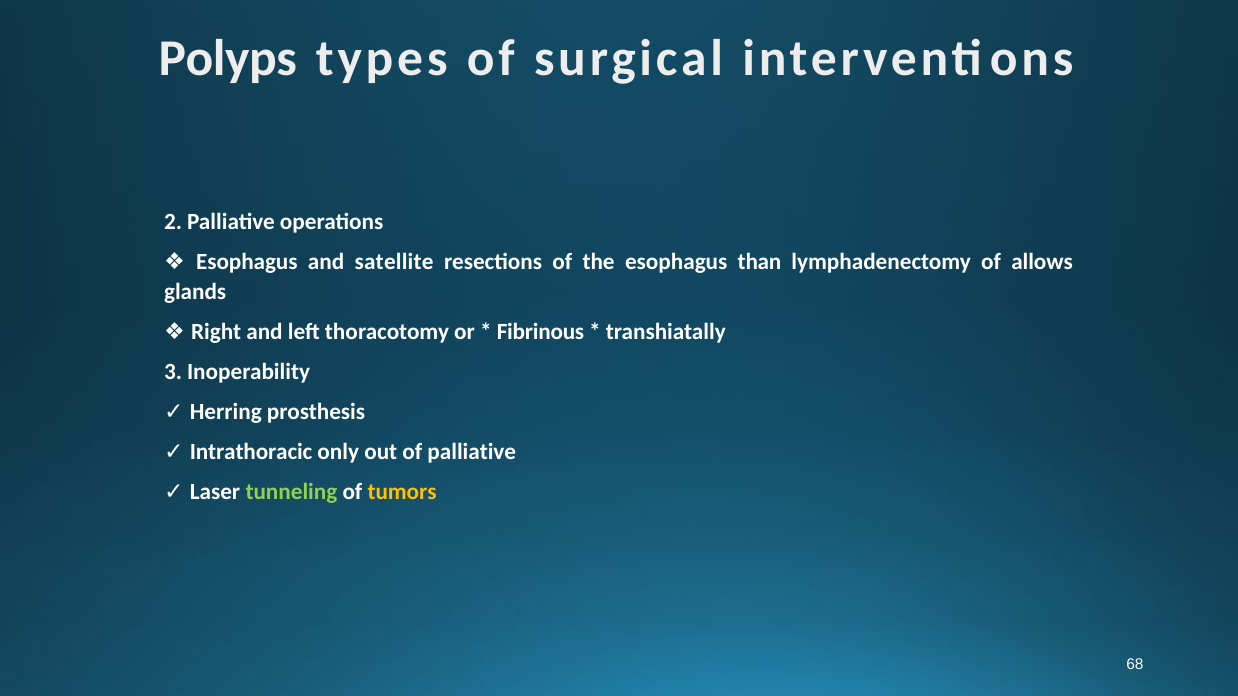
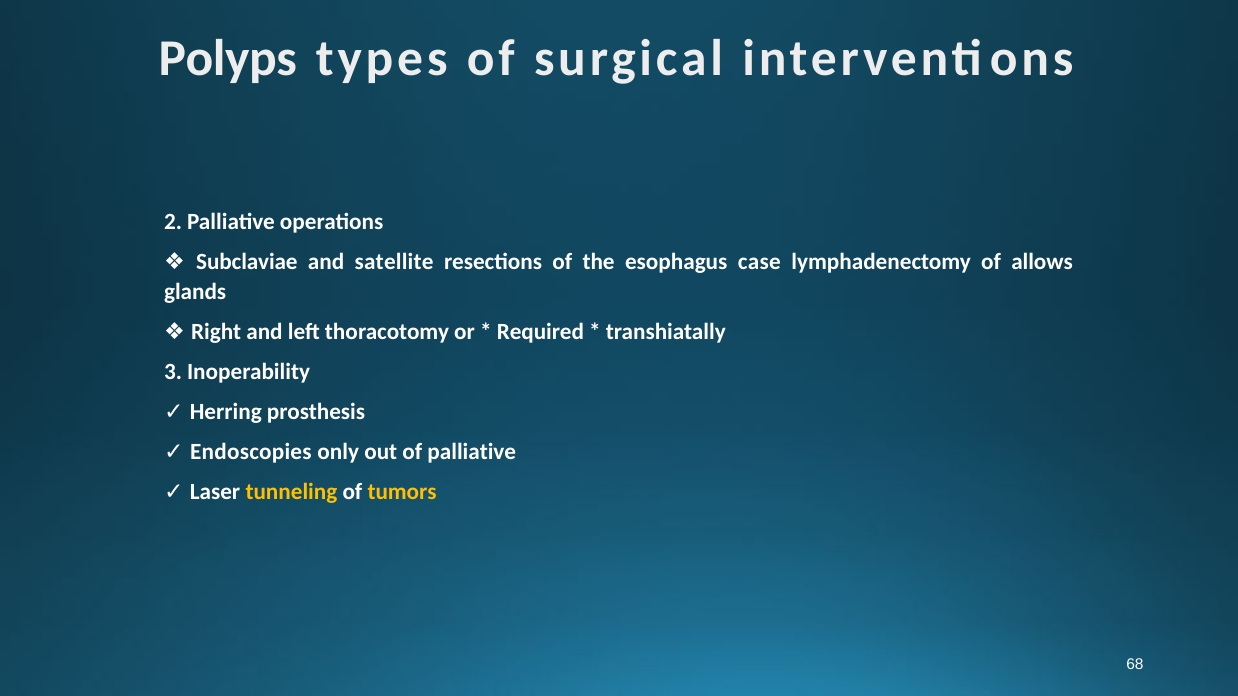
Esophagus: Esophagus -> Subclaviae (247, 262)
than: than -> case (759, 262)
Fibrinous: Fibrinous -> Required (540, 332)
Intrathoracic: Intrathoracic -> Endoscopies (251, 452)
tunneling colour: light green -> yellow (291, 492)
